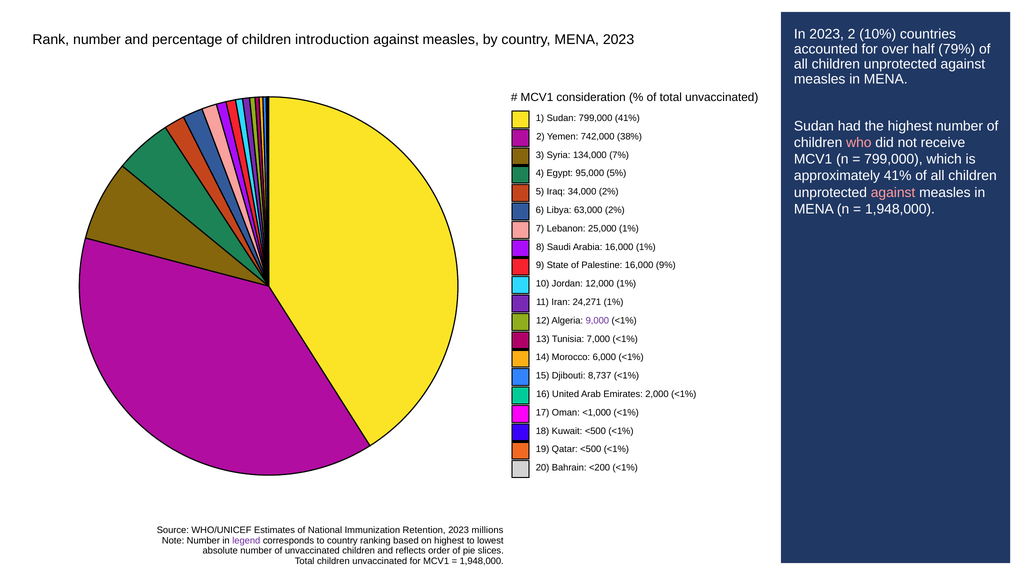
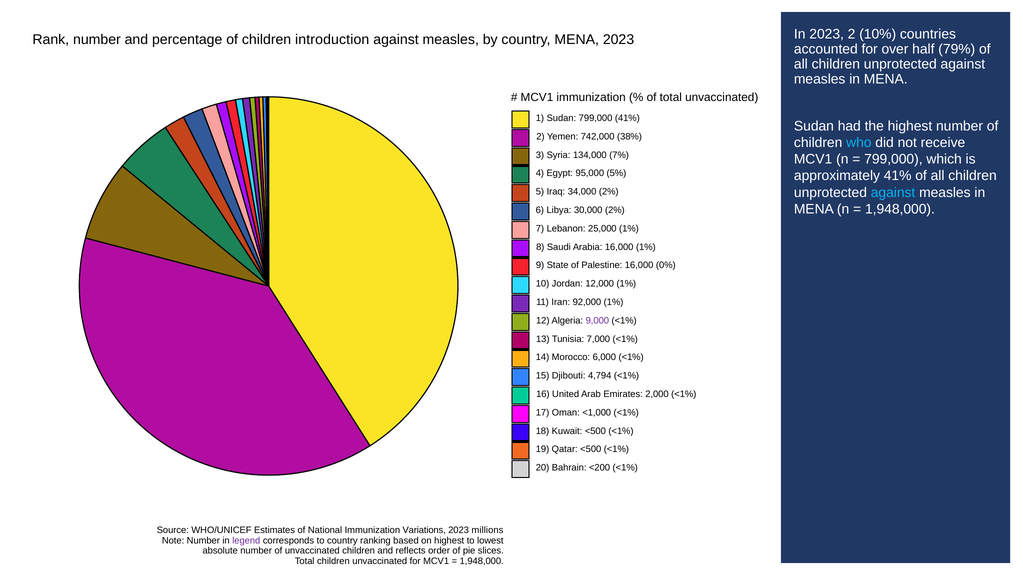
MCV1 consideration: consideration -> immunization (591, 97)
who colour: pink -> light blue (859, 143)
against colour: pink -> light blue (893, 193)
63,000: 63,000 -> 30,000 (588, 210)
9%: 9% -> 0% (666, 266)
24,271: 24,271 -> 92,000 (587, 302)
8,737: 8,737 -> 4,794 (600, 376)
Retention: Retention -> Variations (424, 531)
